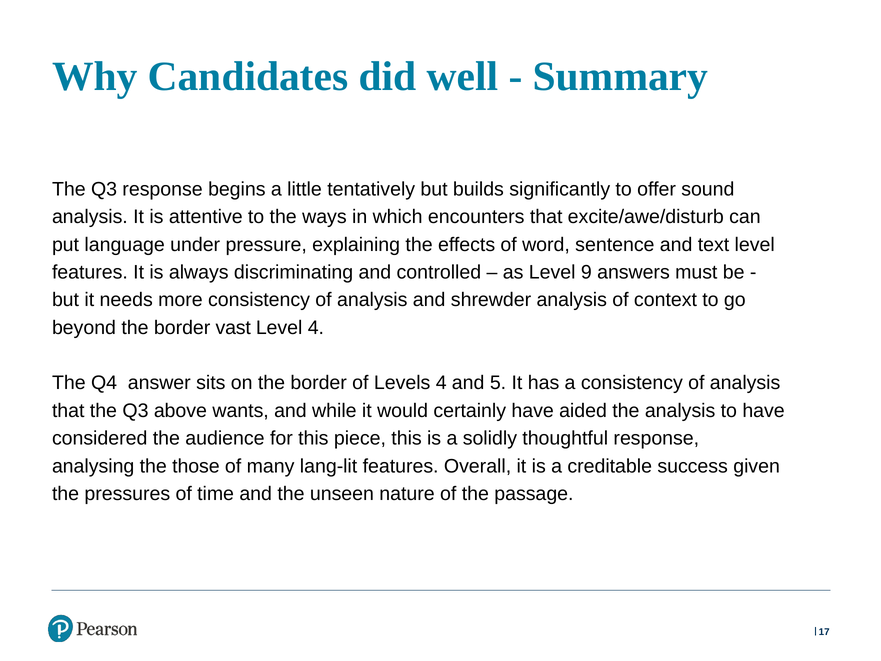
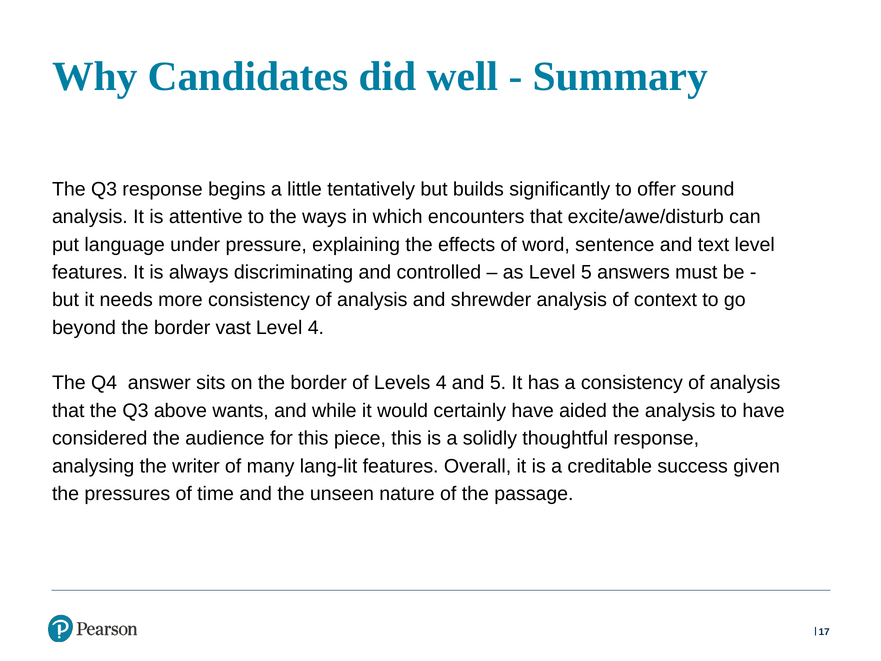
Level 9: 9 -> 5 (586, 272)
those: those -> writer (196, 466)
